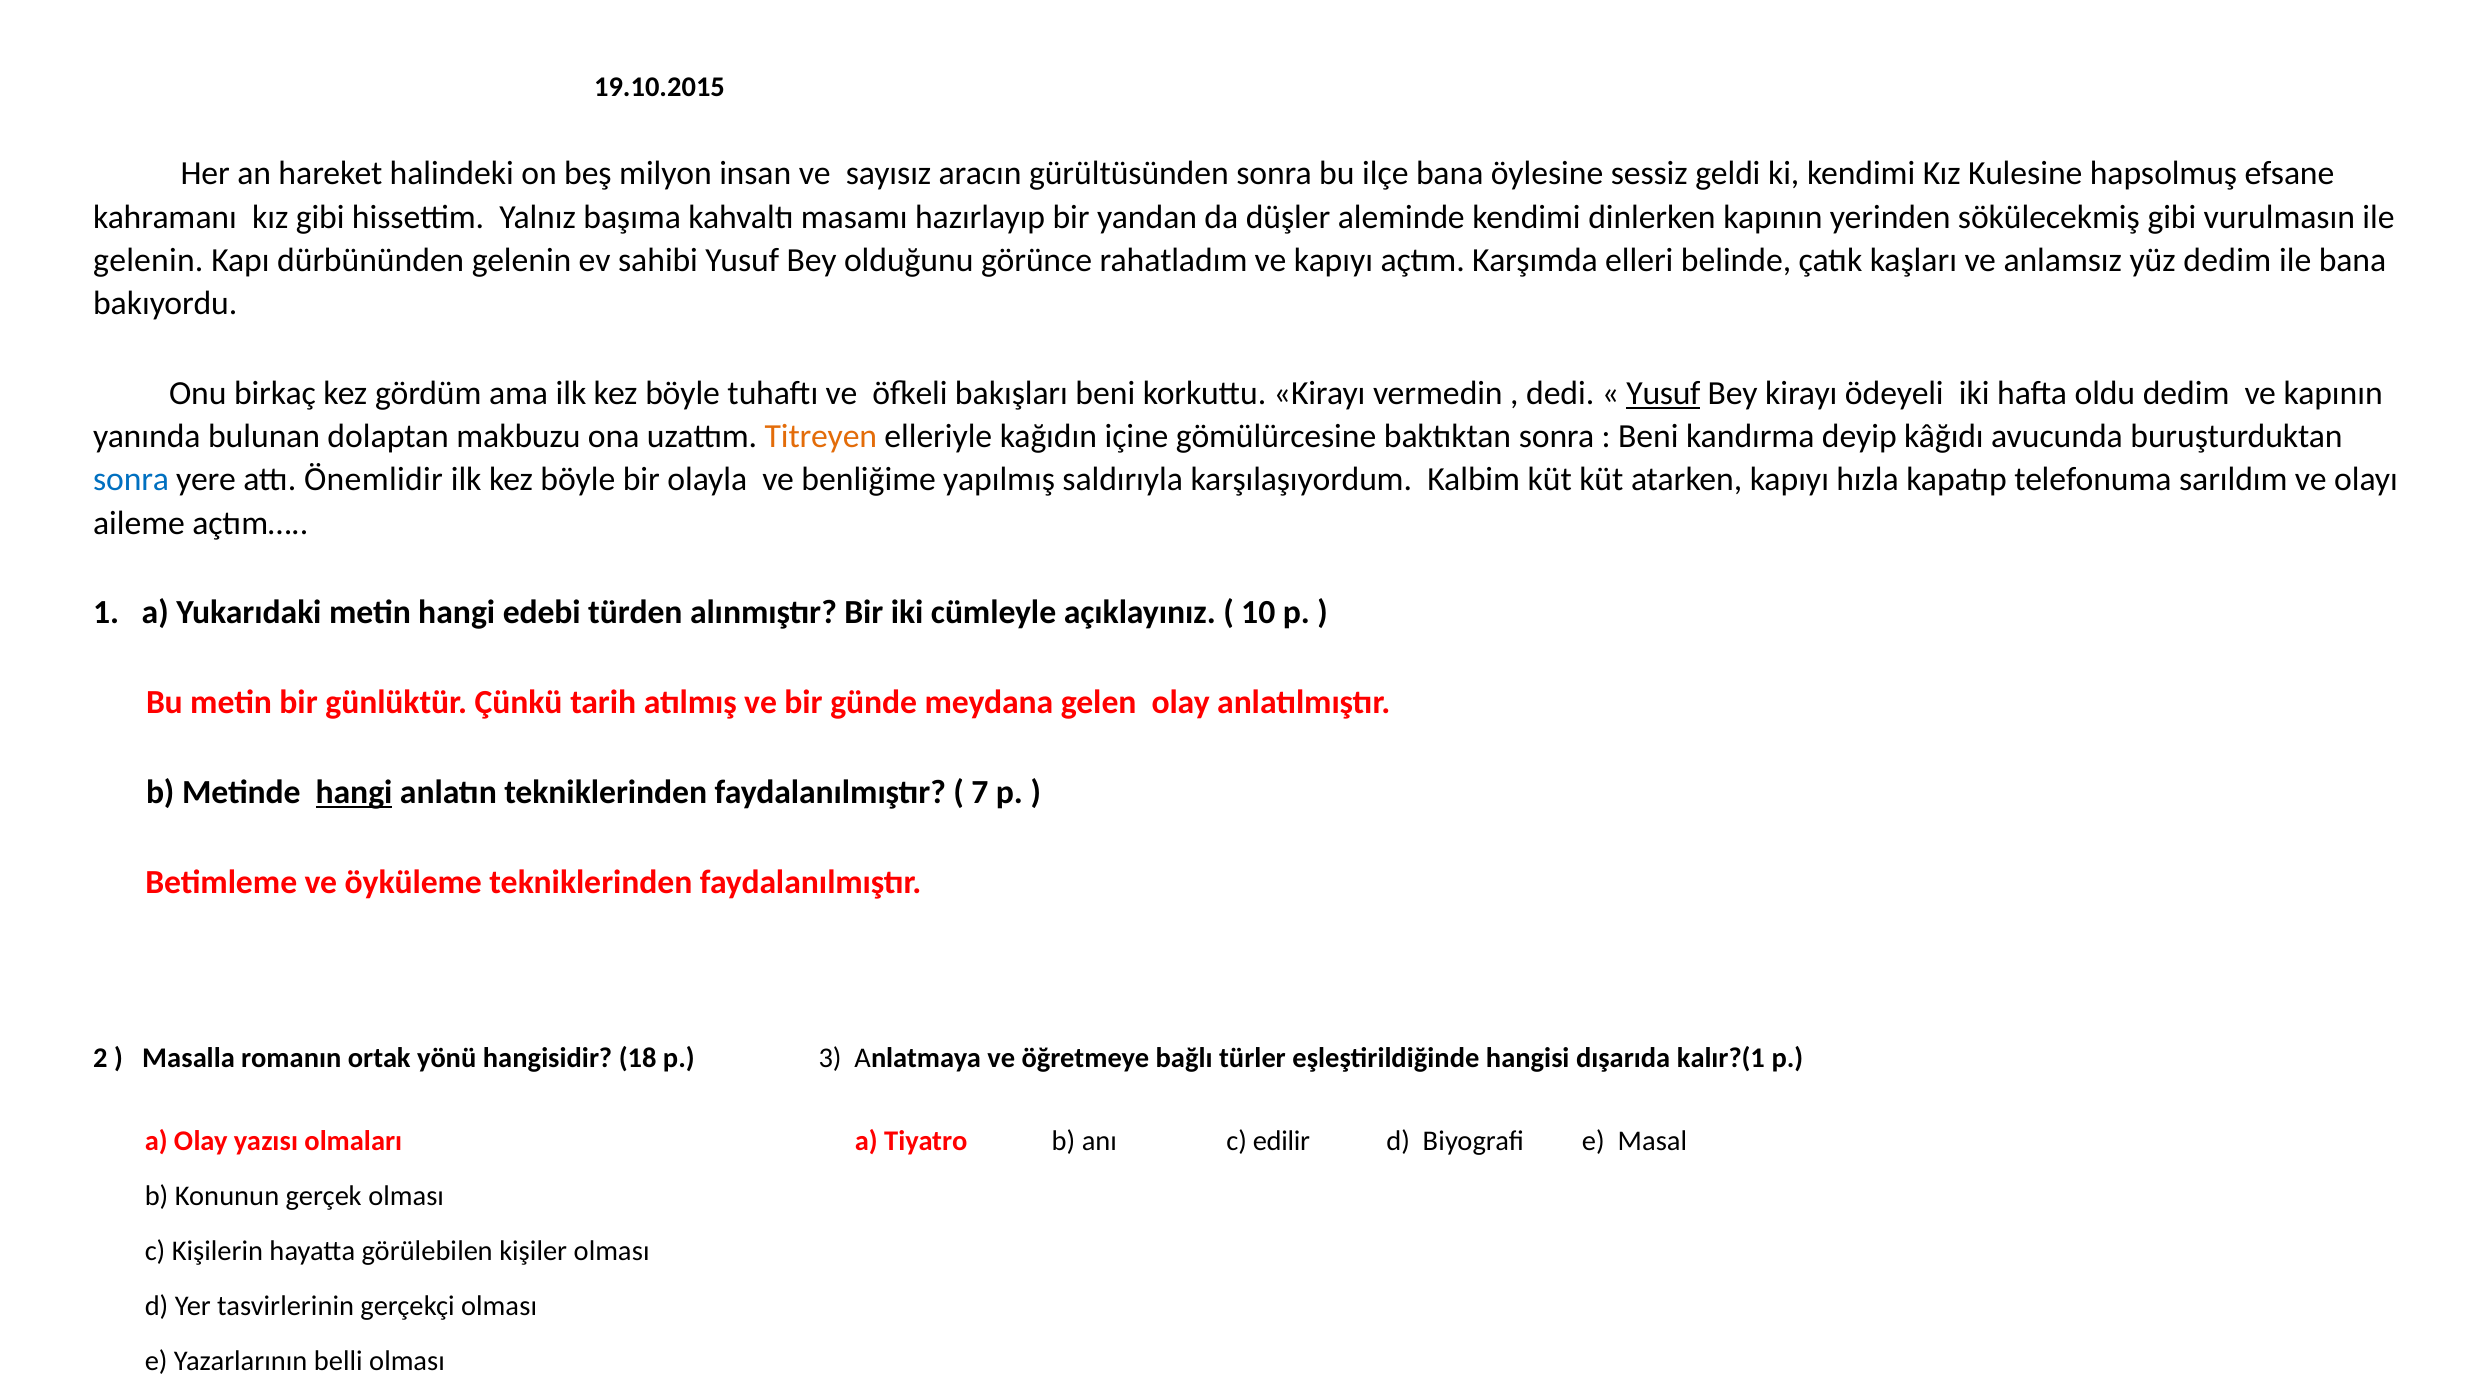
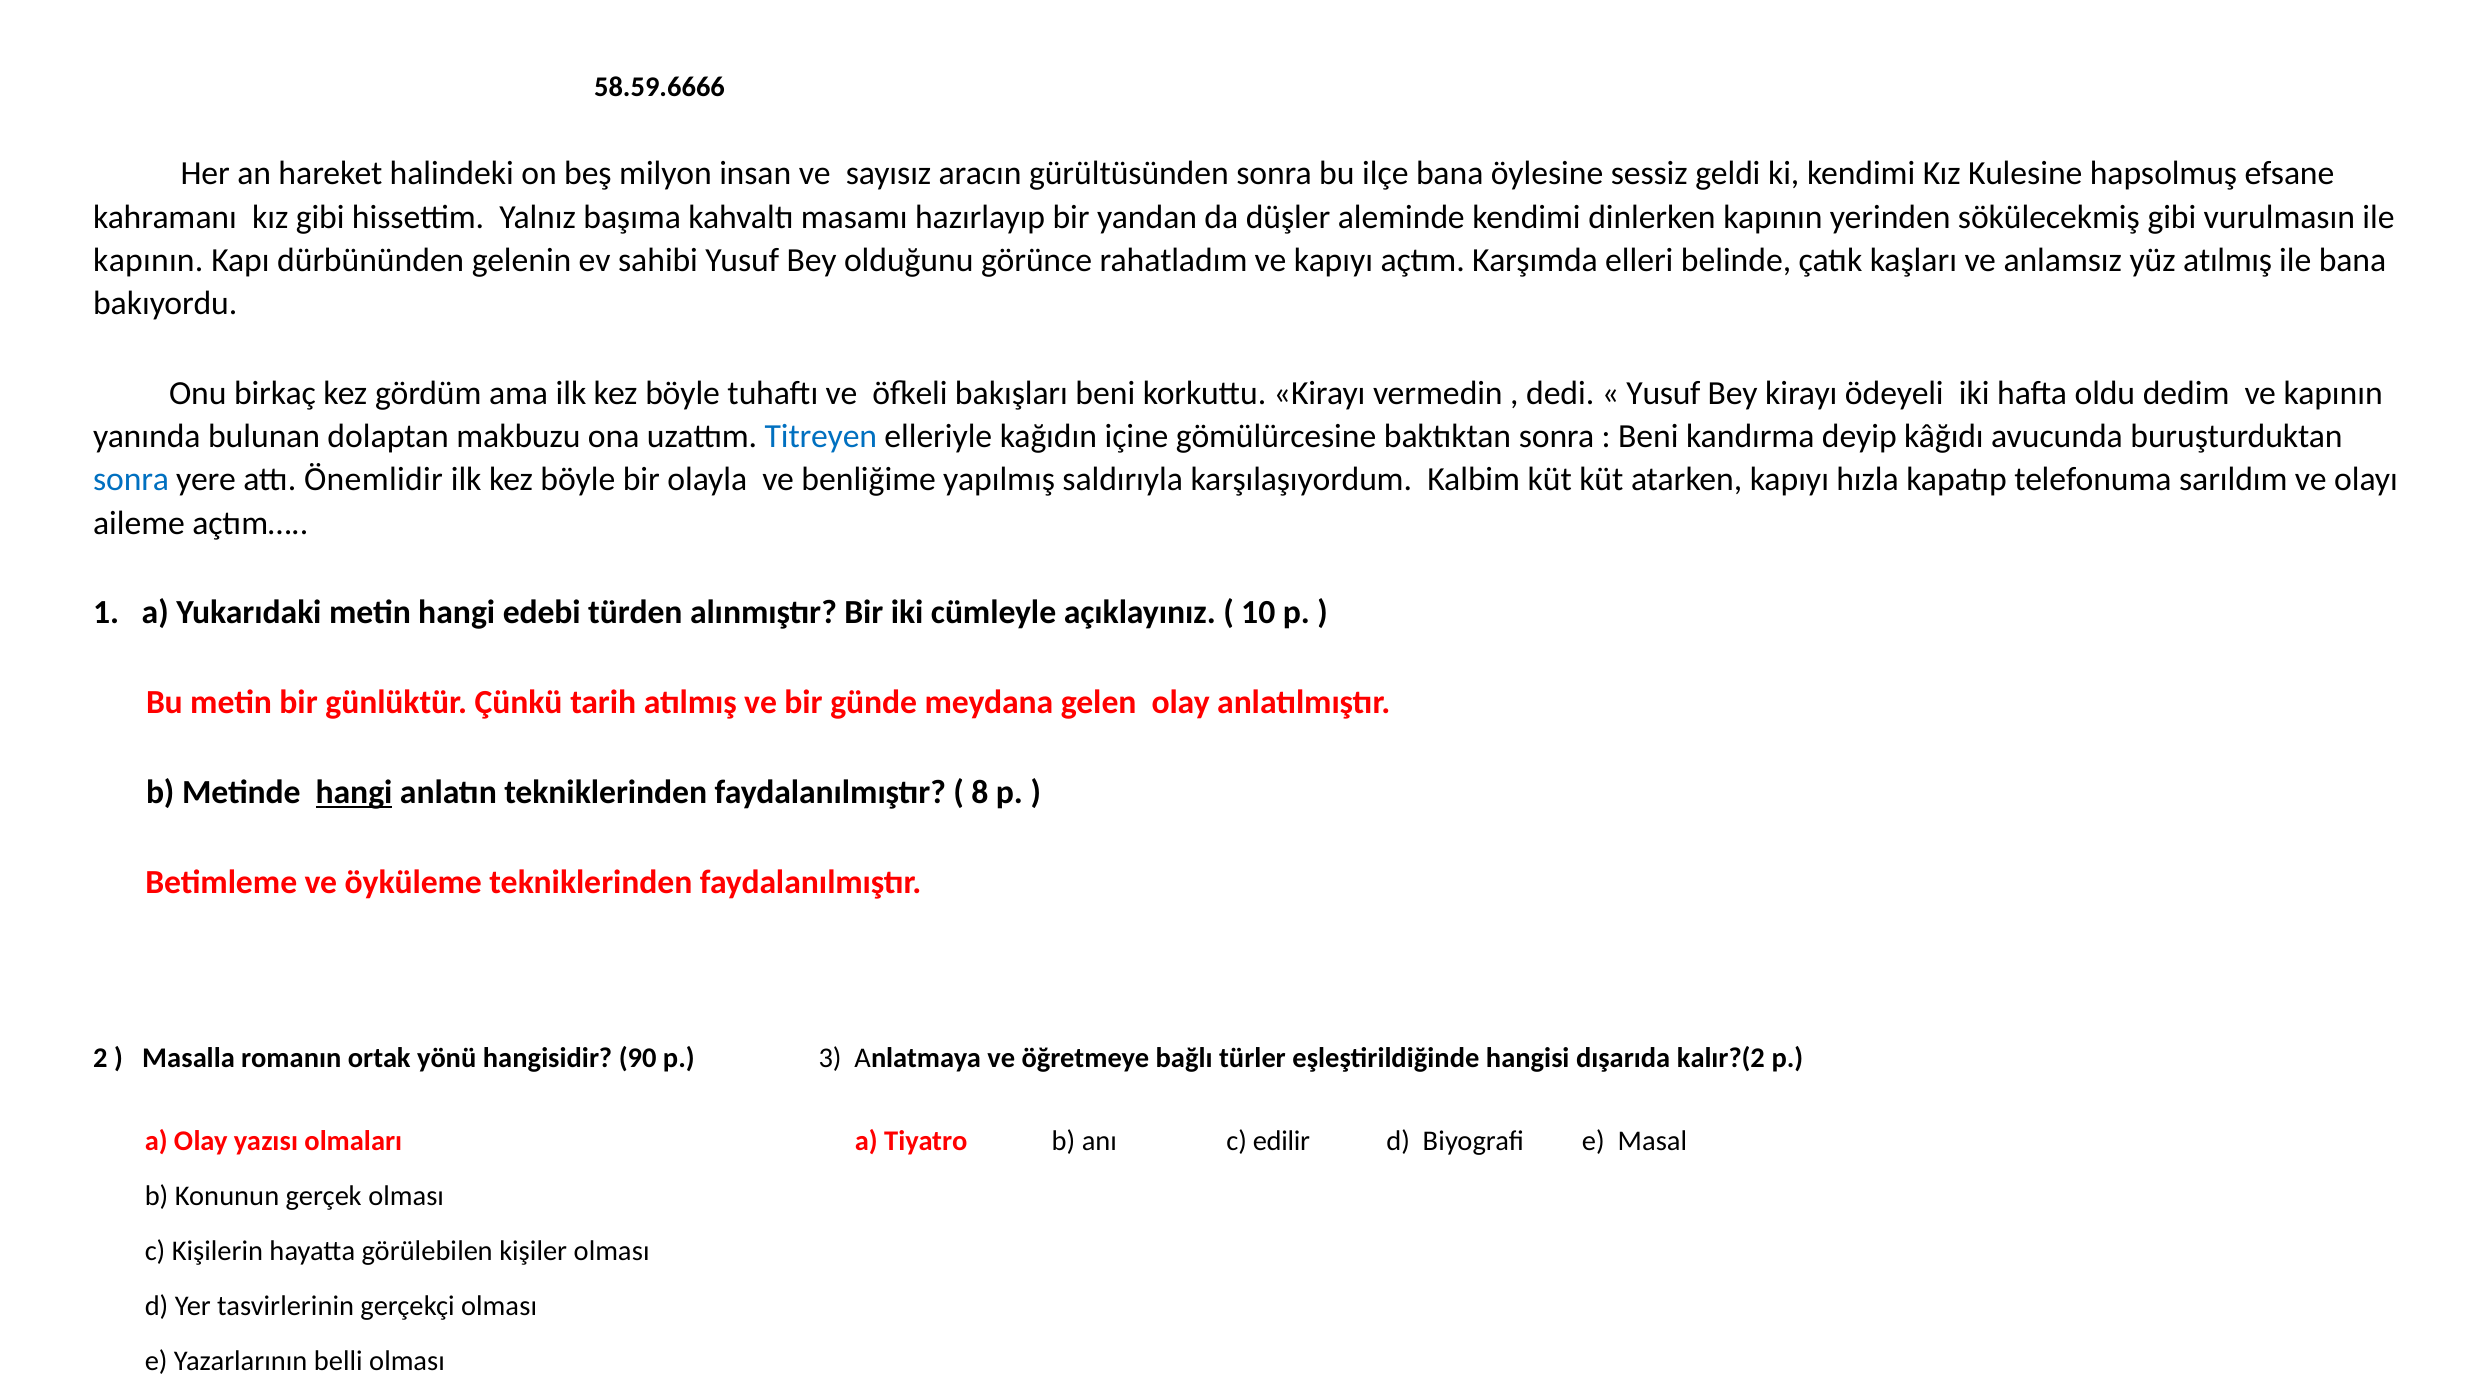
19.10.2015: 19.10.2015 -> 58.59.6666 (659, 87)
gelenin: gelenin -> kapının (148, 260)
yüz dedim: dedim -> atılmış (2228, 260)
Yusuf underline: present -> none (1663, 393)
Titreyen colour: orange -> blue (821, 437)
7: 7 -> 8 (980, 793)
18: 18 -> 90 (638, 1058)
kalır?(1: kalır?(1 -> kalır?(2 (1721, 1058)
